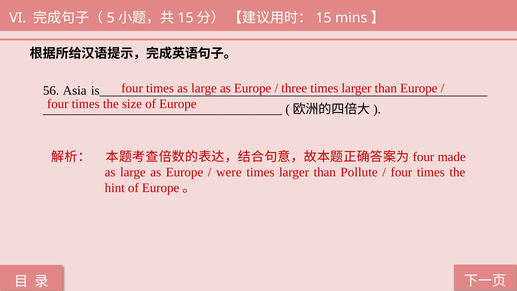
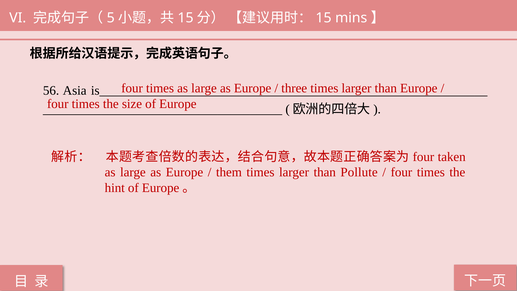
made: made -> taken (452, 157)
were: were -> them (229, 172)
